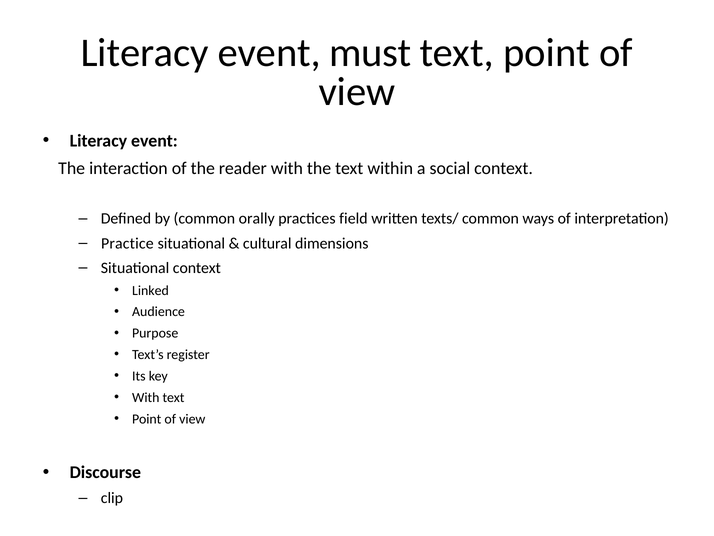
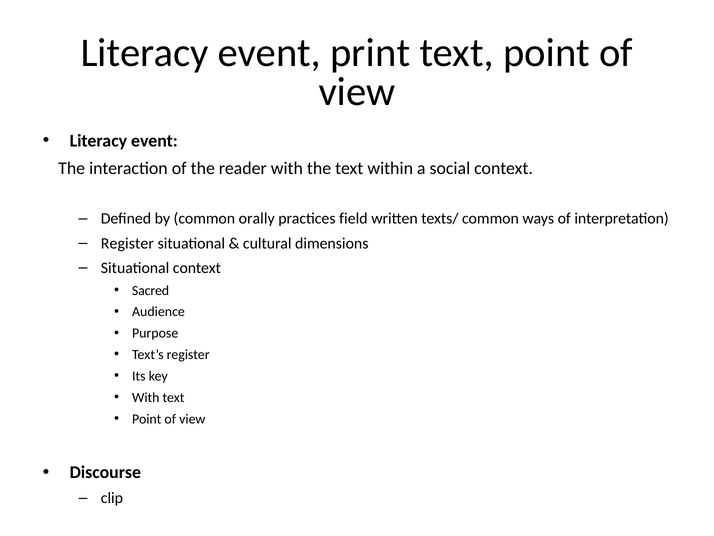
must: must -> print (370, 53)
Practice: Practice -> Register (127, 243)
Linked: Linked -> Sacred (151, 290)
